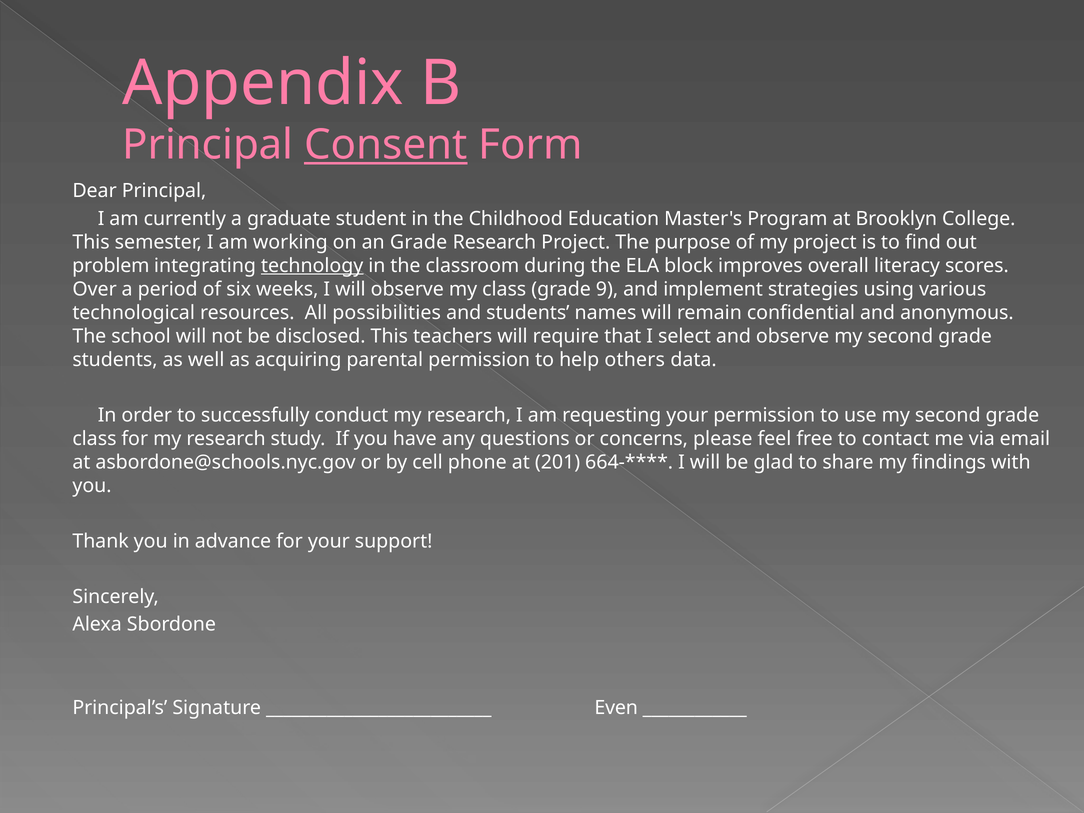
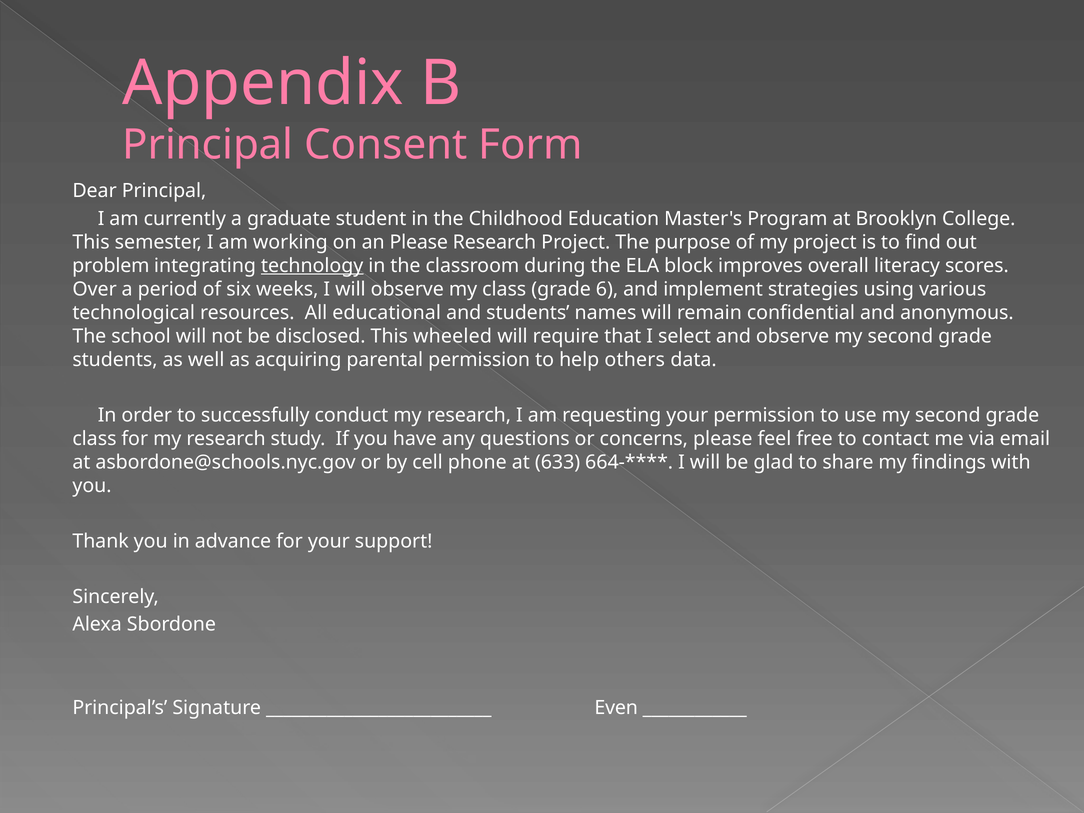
Consent underline: present -> none (386, 145)
an Grade: Grade -> Please (419, 242)
9: 9 -> 6 (607, 289)
possibilities: possibilities -> educational (387, 313)
teachers: teachers -> wheeled (453, 336)
201: 201 -> 633 (558, 462)
